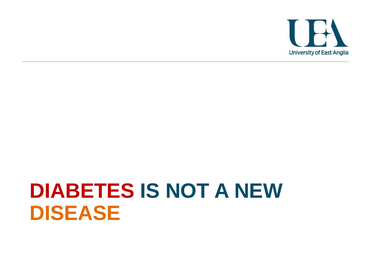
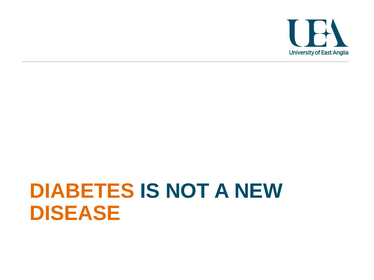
DIABETES colour: red -> orange (82, 191)
